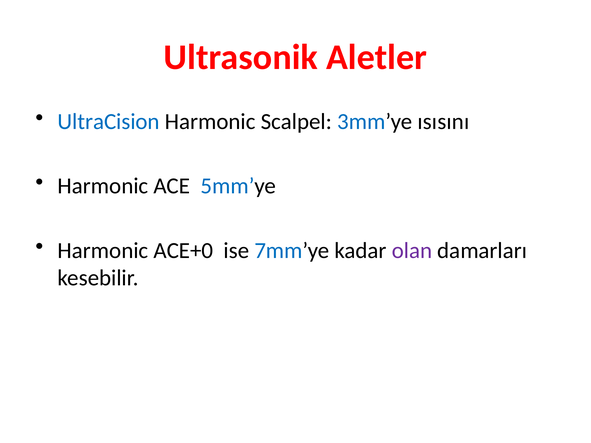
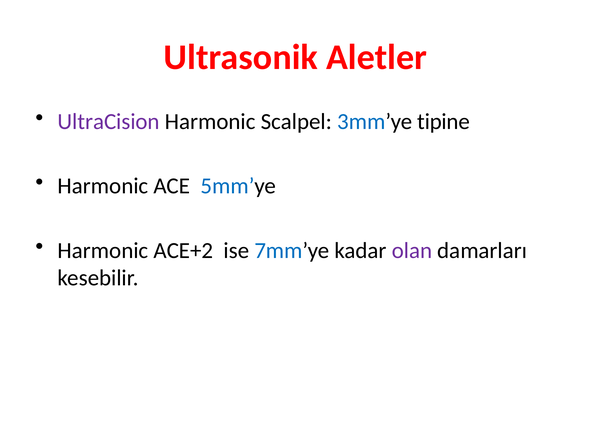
UltraCision colour: blue -> purple (109, 122)
ısısını: ısısını -> tipine (444, 122)
ACE+0: ACE+0 -> ACE+2 (183, 251)
